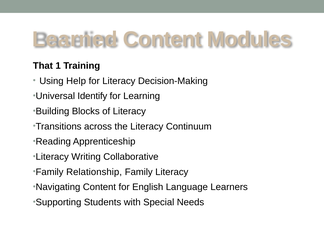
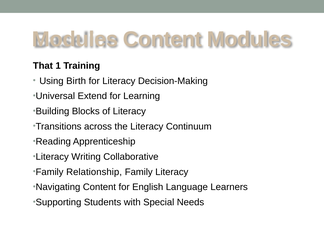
Learned: Learned -> Modules (75, 39)
Help: Help -> Birth (76, 81)
Identify: Identify -> Extend (92, 96)
